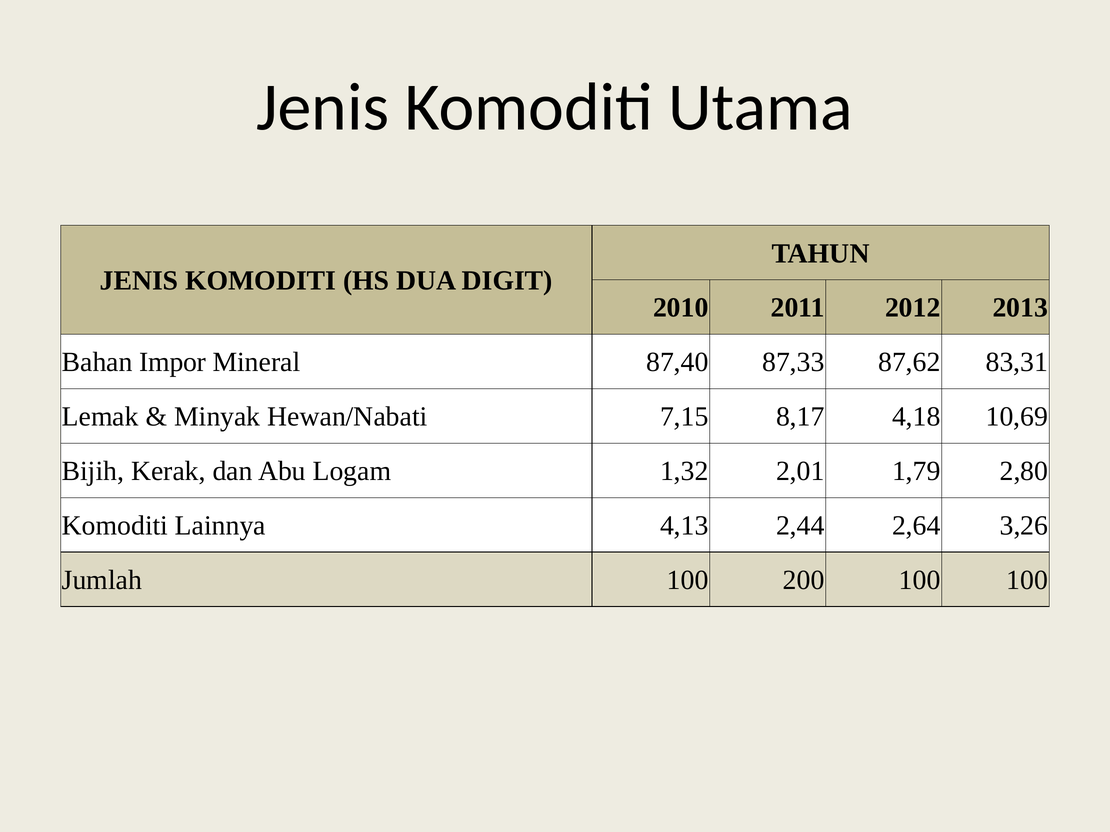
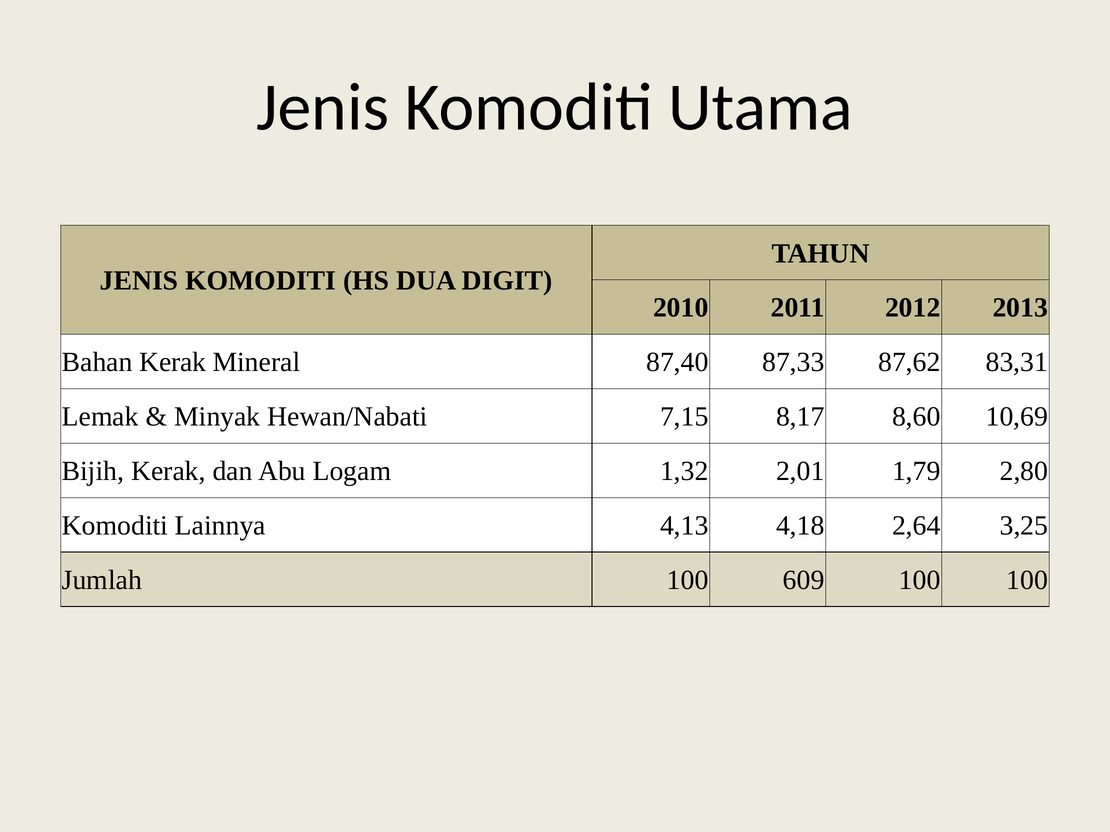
Bahan Impor: Impor -> Kerak (173, 363)
4,18: 4,18 -> 8,60 (916, 417)
2,44: 2,44 -> 4,18 (800, 526)
3,26: 3,26 -> 3,25 (1024, 526)
200: 200 -> 609 (804, 580)
